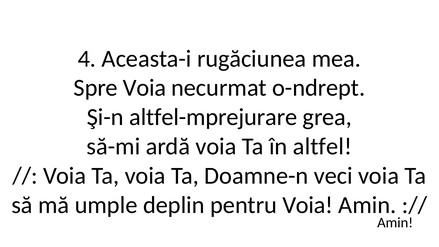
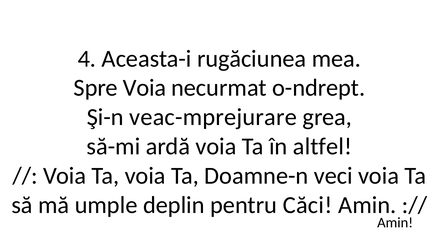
altfel-mprejurare: altfel-mprejurare -> veac-mprejurare (213, 117)
pentru Voia: Voia -> Căci (308, 205)
